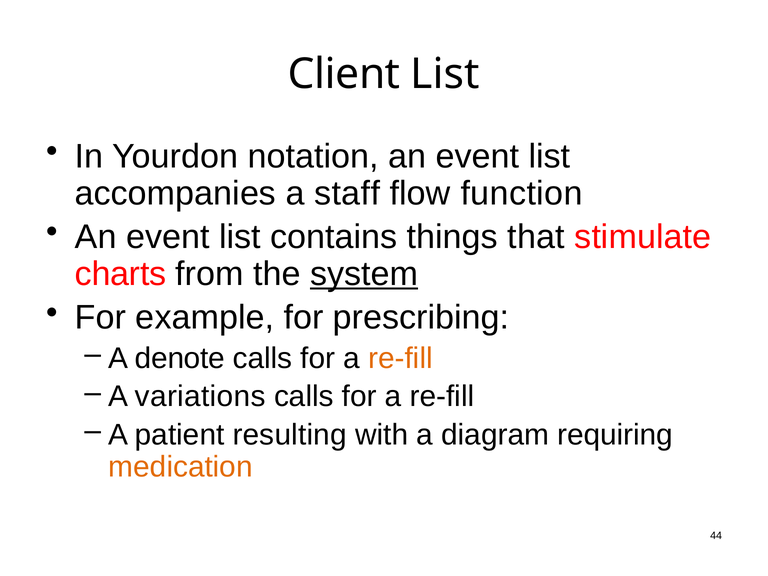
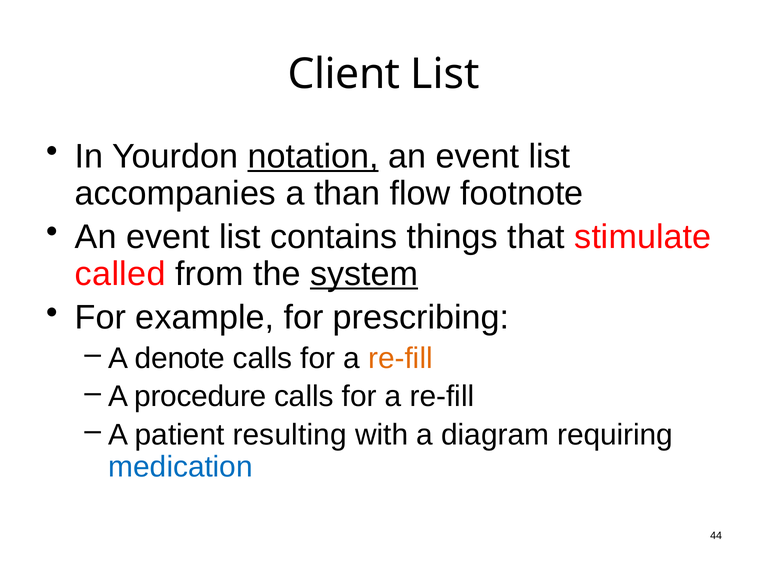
notation underline: none -> present (313, 156)
staff: staff -> than (347, 193)
function: function -> footnote (522, 193)
charts: charts -> called (120, 274)
variations: variations -> procedure (201, 397)
medication colour: orange -> blue (181, 467)
